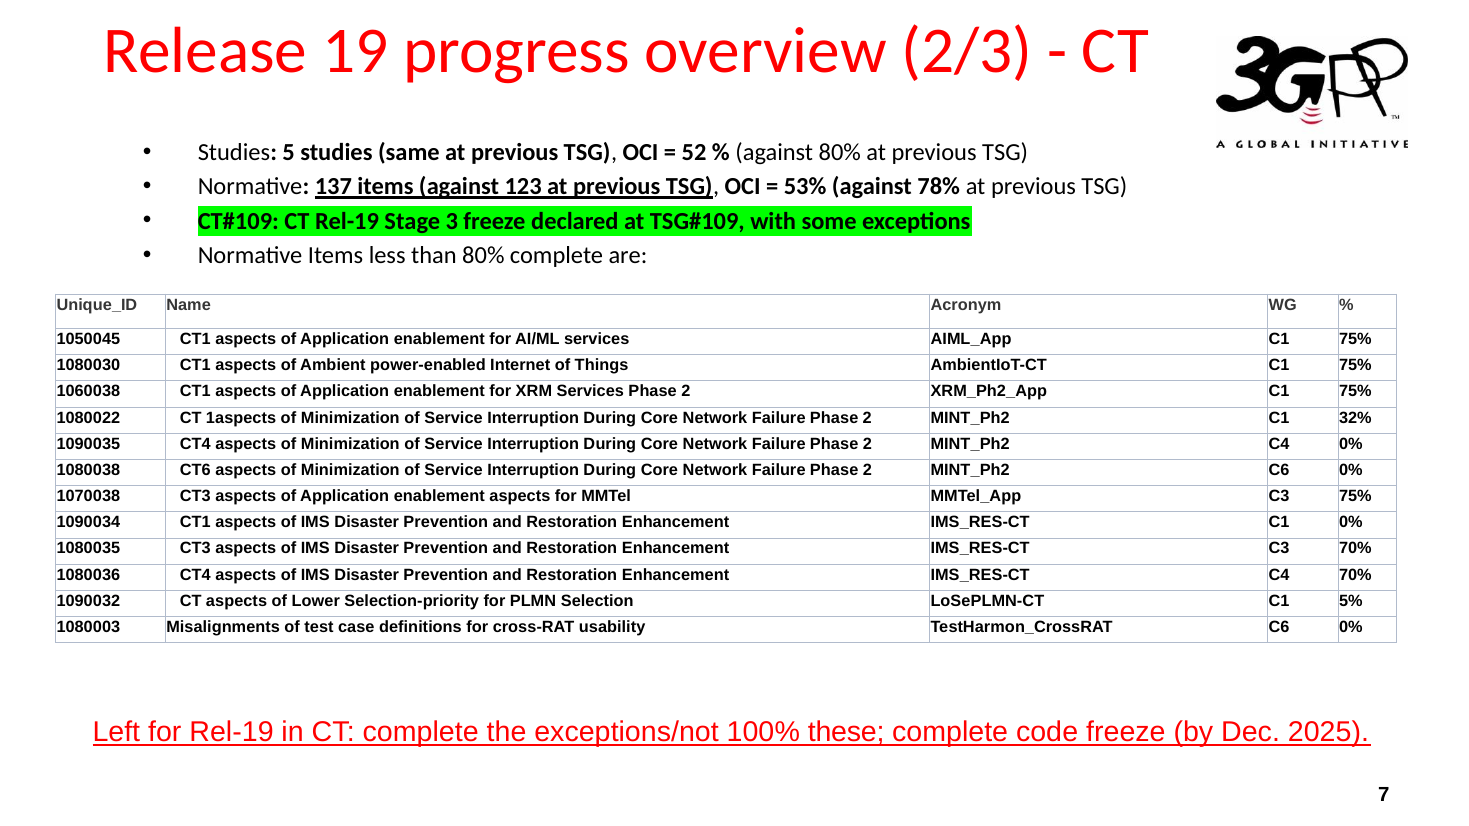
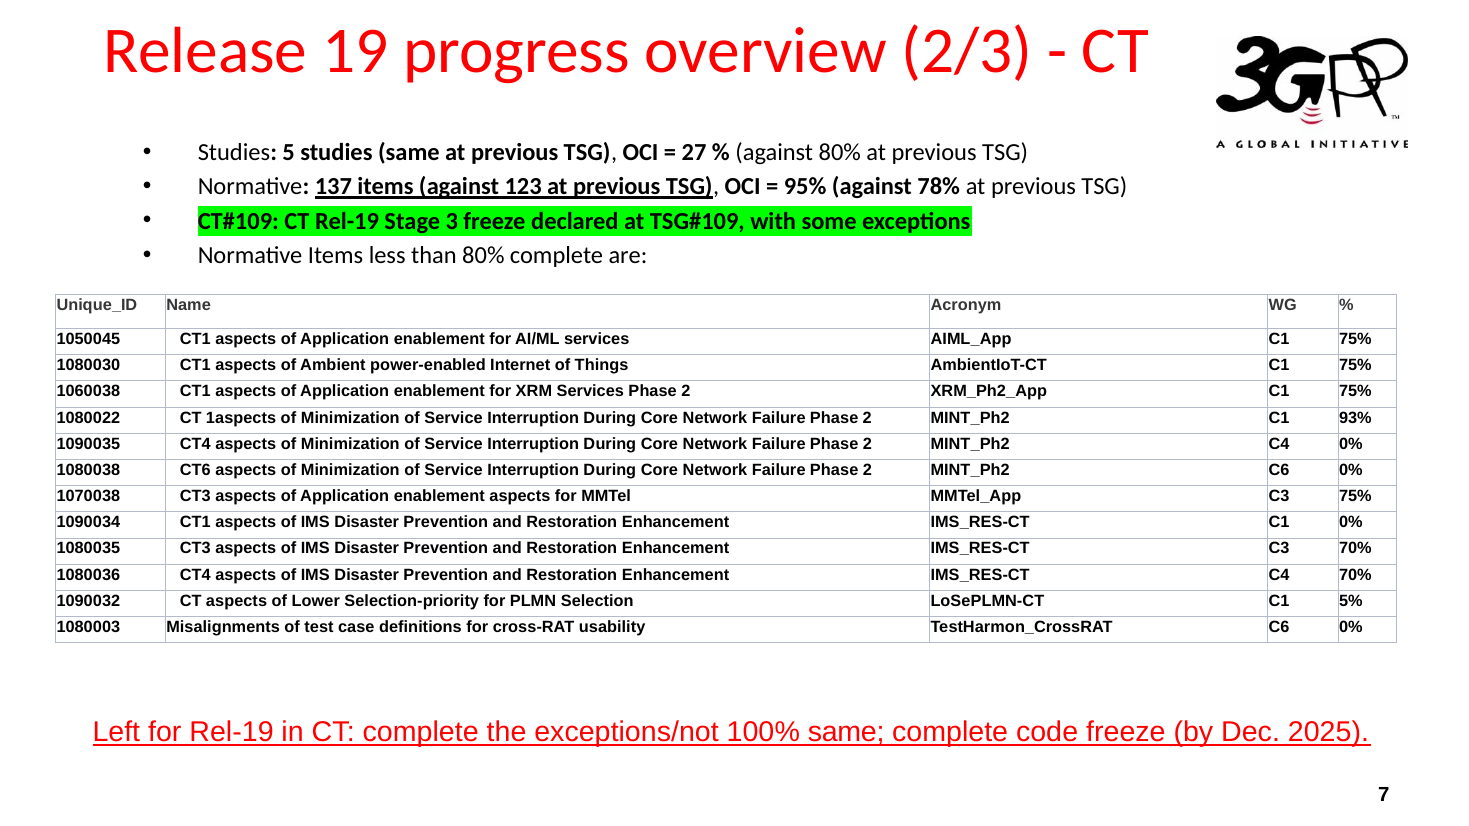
52: 52 -> 27 (694, 153)
53%: 53% -> 95% (805, 187)
32%: 32% -> 93% (1355, 418)
100% these: these -> same (846, 732)
